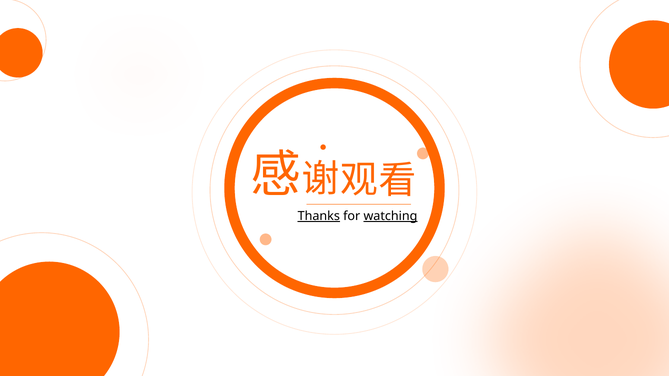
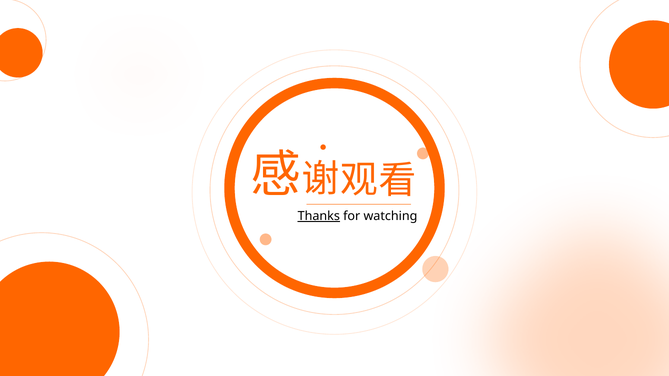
watching underline: present -> none (390, 216)
